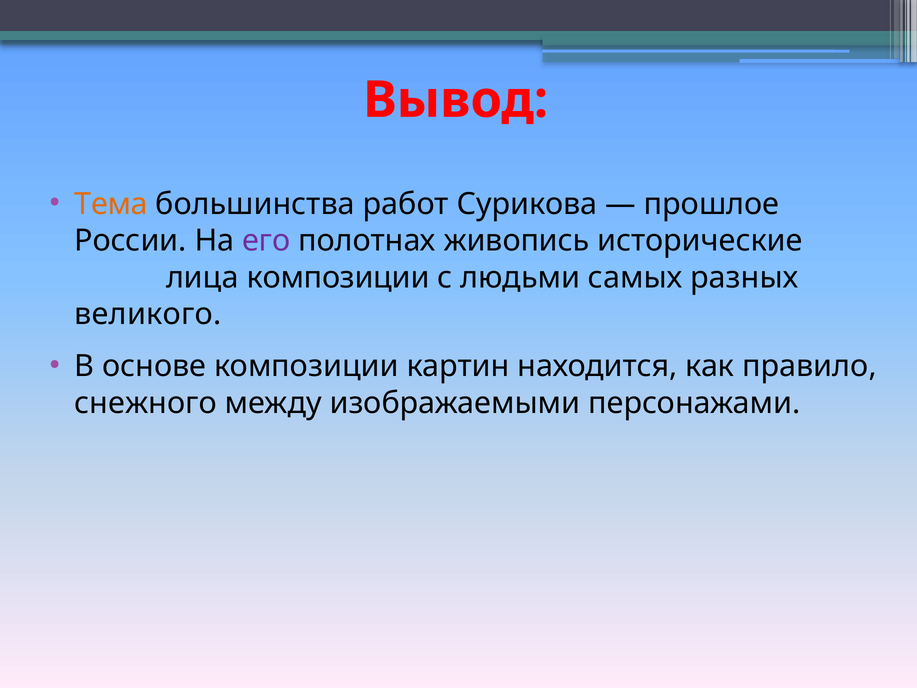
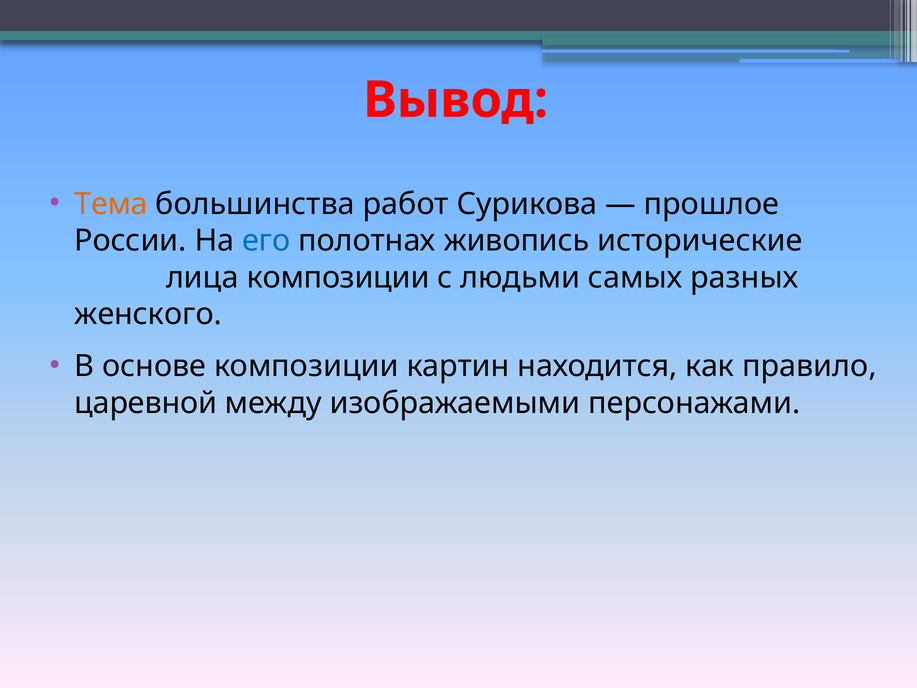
его colour: purple -> blue (266, 241)
великого: великого -> женского (148, 314)
снежного: снежного -> царевной (146, 403)
